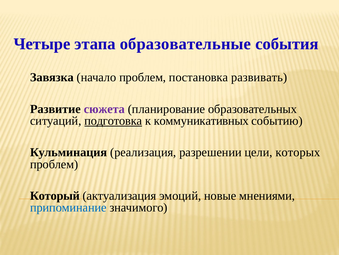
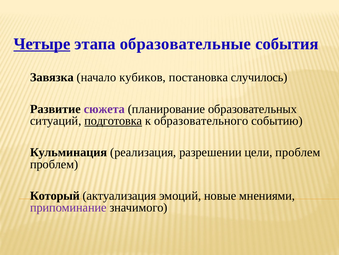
Четыре underline: none -> present (42, 44)
начало проблем: проблем -> кубиков (143, 77)
развивать: развивать -> случилось (259, 77)
коммуникативных: коммуникативных -> образовательного (201, 120)
цели которых: которых -> проблем (298, 152)
припоминание colour: blue -> purple (68, 207)
